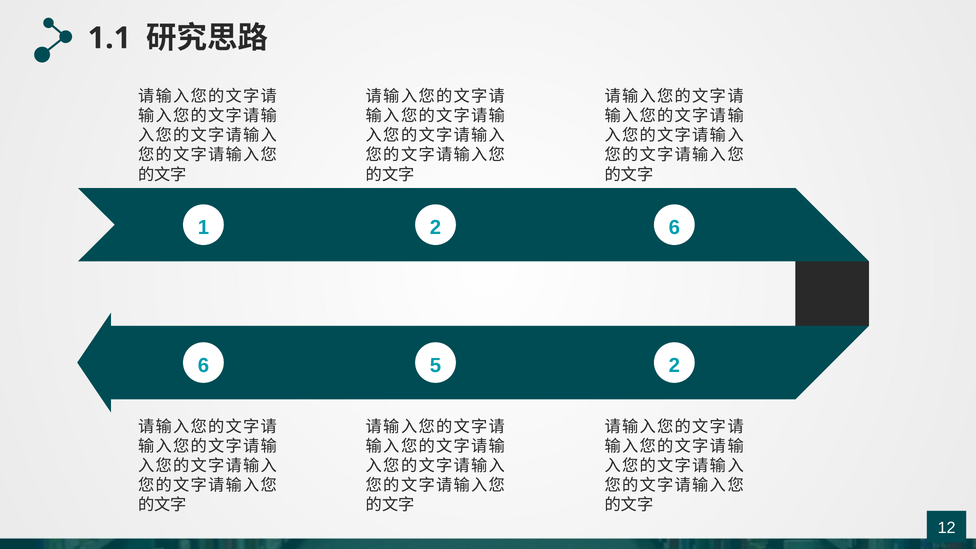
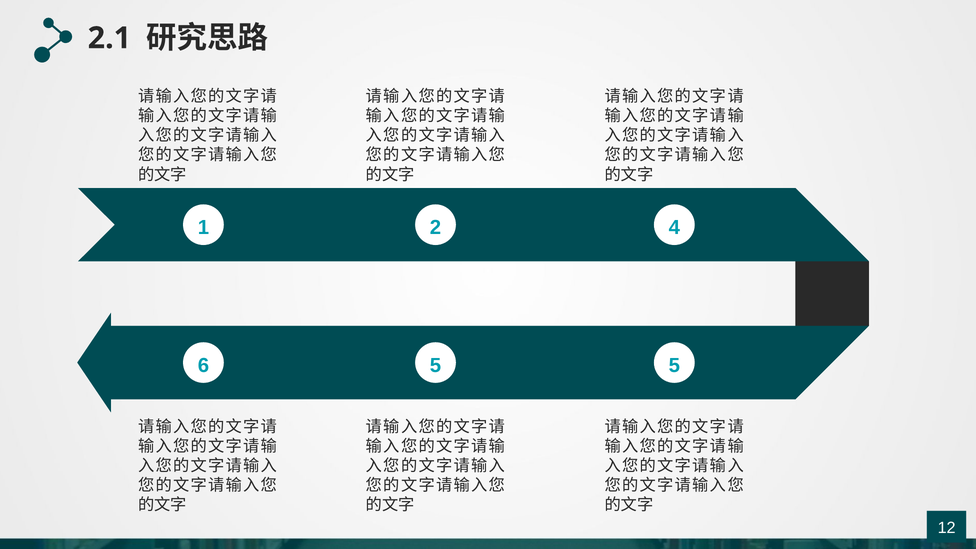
1.1: 1.1 -> 2.1 (109, 38)
2 6: 6 -> 4 (674, 227)
5 2: 2 -> 5 (674, 365)
